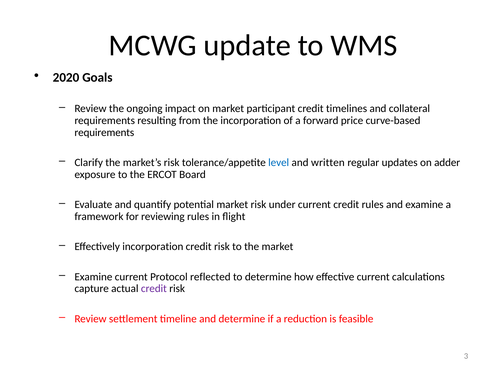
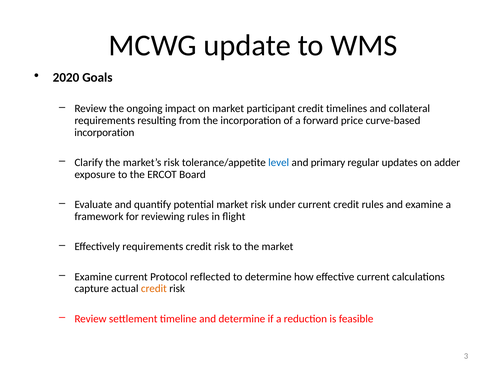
requirements: requirements -> incorporation (104, 133)
written: written -> primary (328, 163)
Effectively incorporation: incorporation -> requirements (153, 247)
credit colour: purple -> orange (154, 289)
